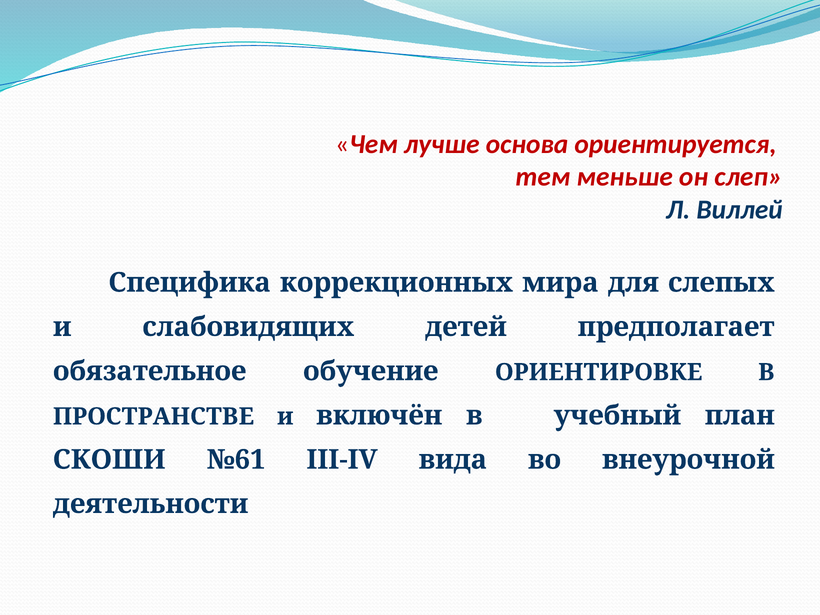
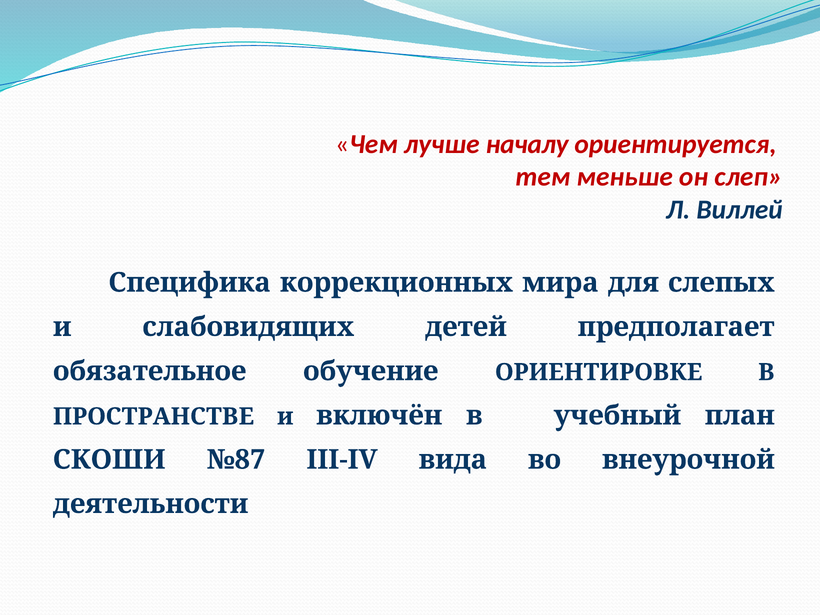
основа: основа -> началу (527, 144)
№61: №61 -> №87 (236, 460)
